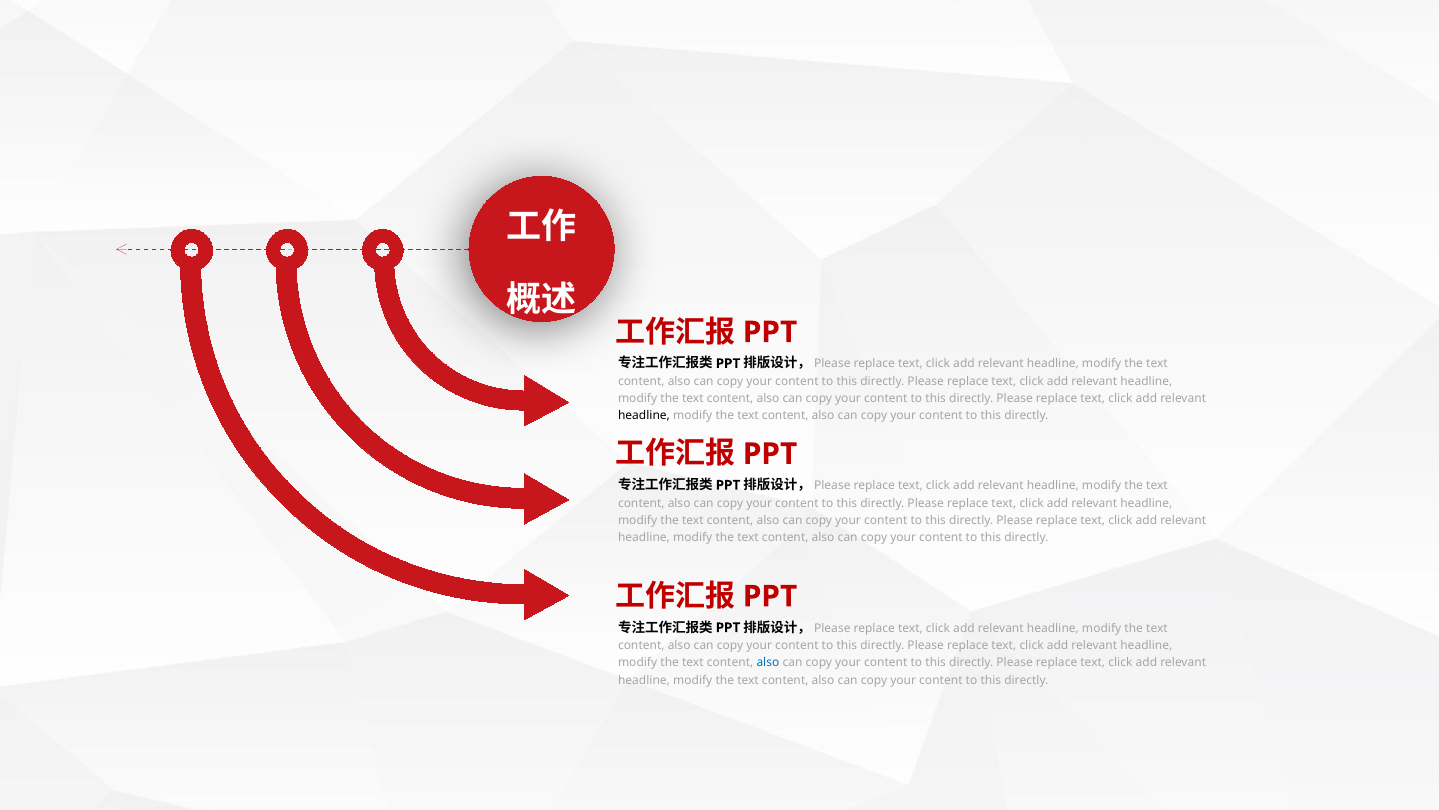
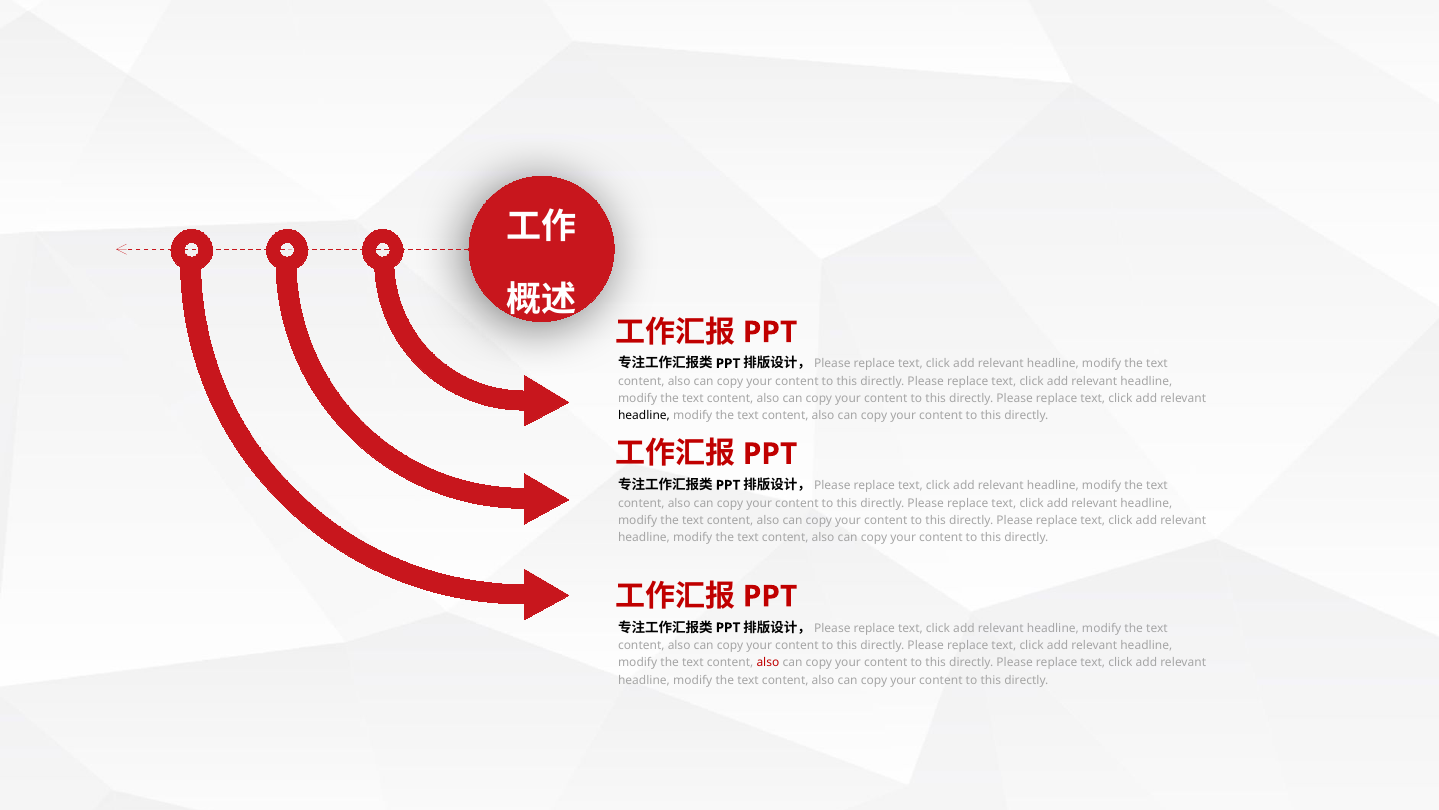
also colour: blue -> red (768, 662)
